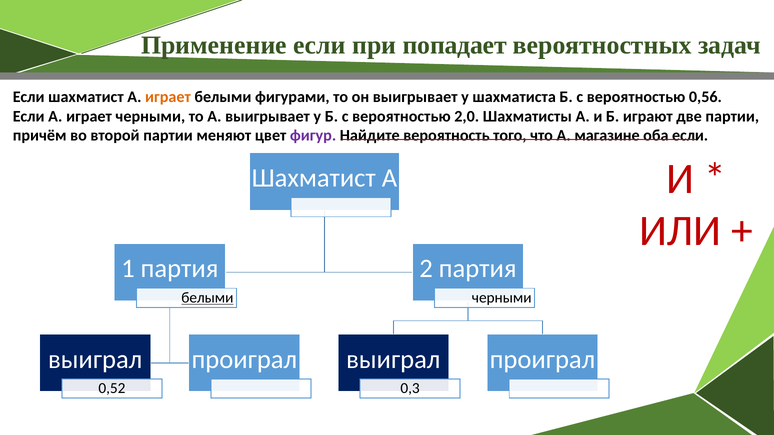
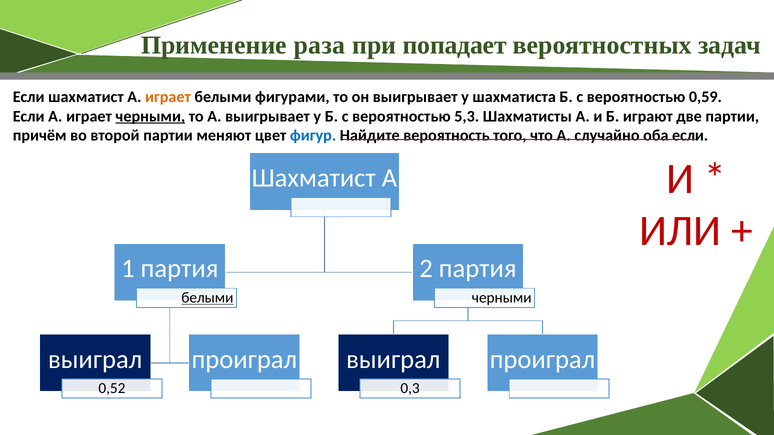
Применение если: если -> раза (319, 45)
0,56: 0,56 -> 0,59 (705, 97)
черными underline: none -> present (150, 116)
2,0: 2,0 -> 5,3 (467, 116)
фигур colour: purple -> blue (313, 136)
магазине: магазине -> случайно (607, 136)
